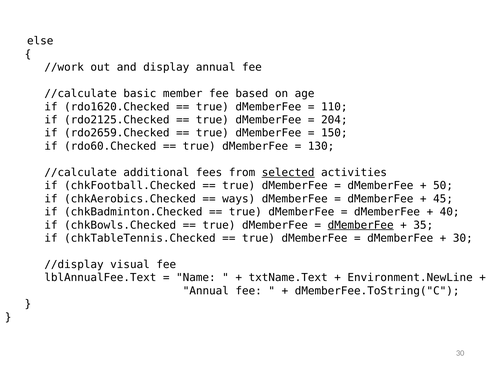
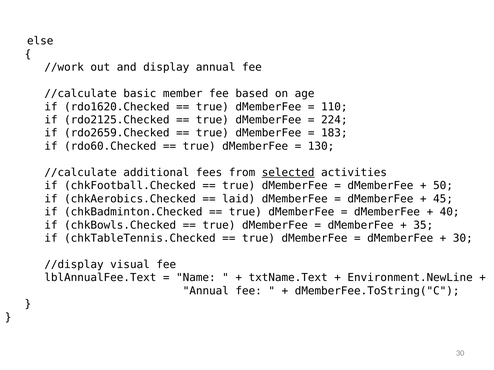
204: 204 -> 224 (334, 120)
150: 150 -> 183 (334, 133)
ways: ways -> laid (239, 199)
dMemberFee underline: present -> none (361, 225)
